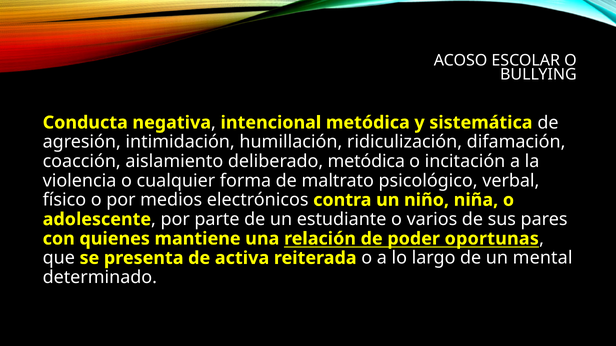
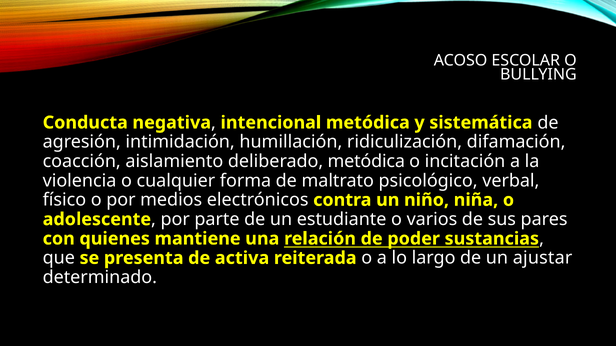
oportunas: oportunas -> sustancias (492, 239)
mental: mental -> ajustar (543, 258)
